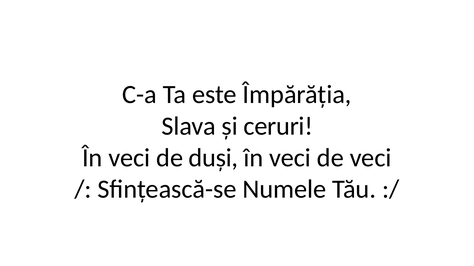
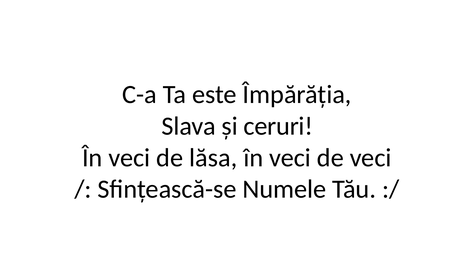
duși: duși -> lăsa (213, 158)
